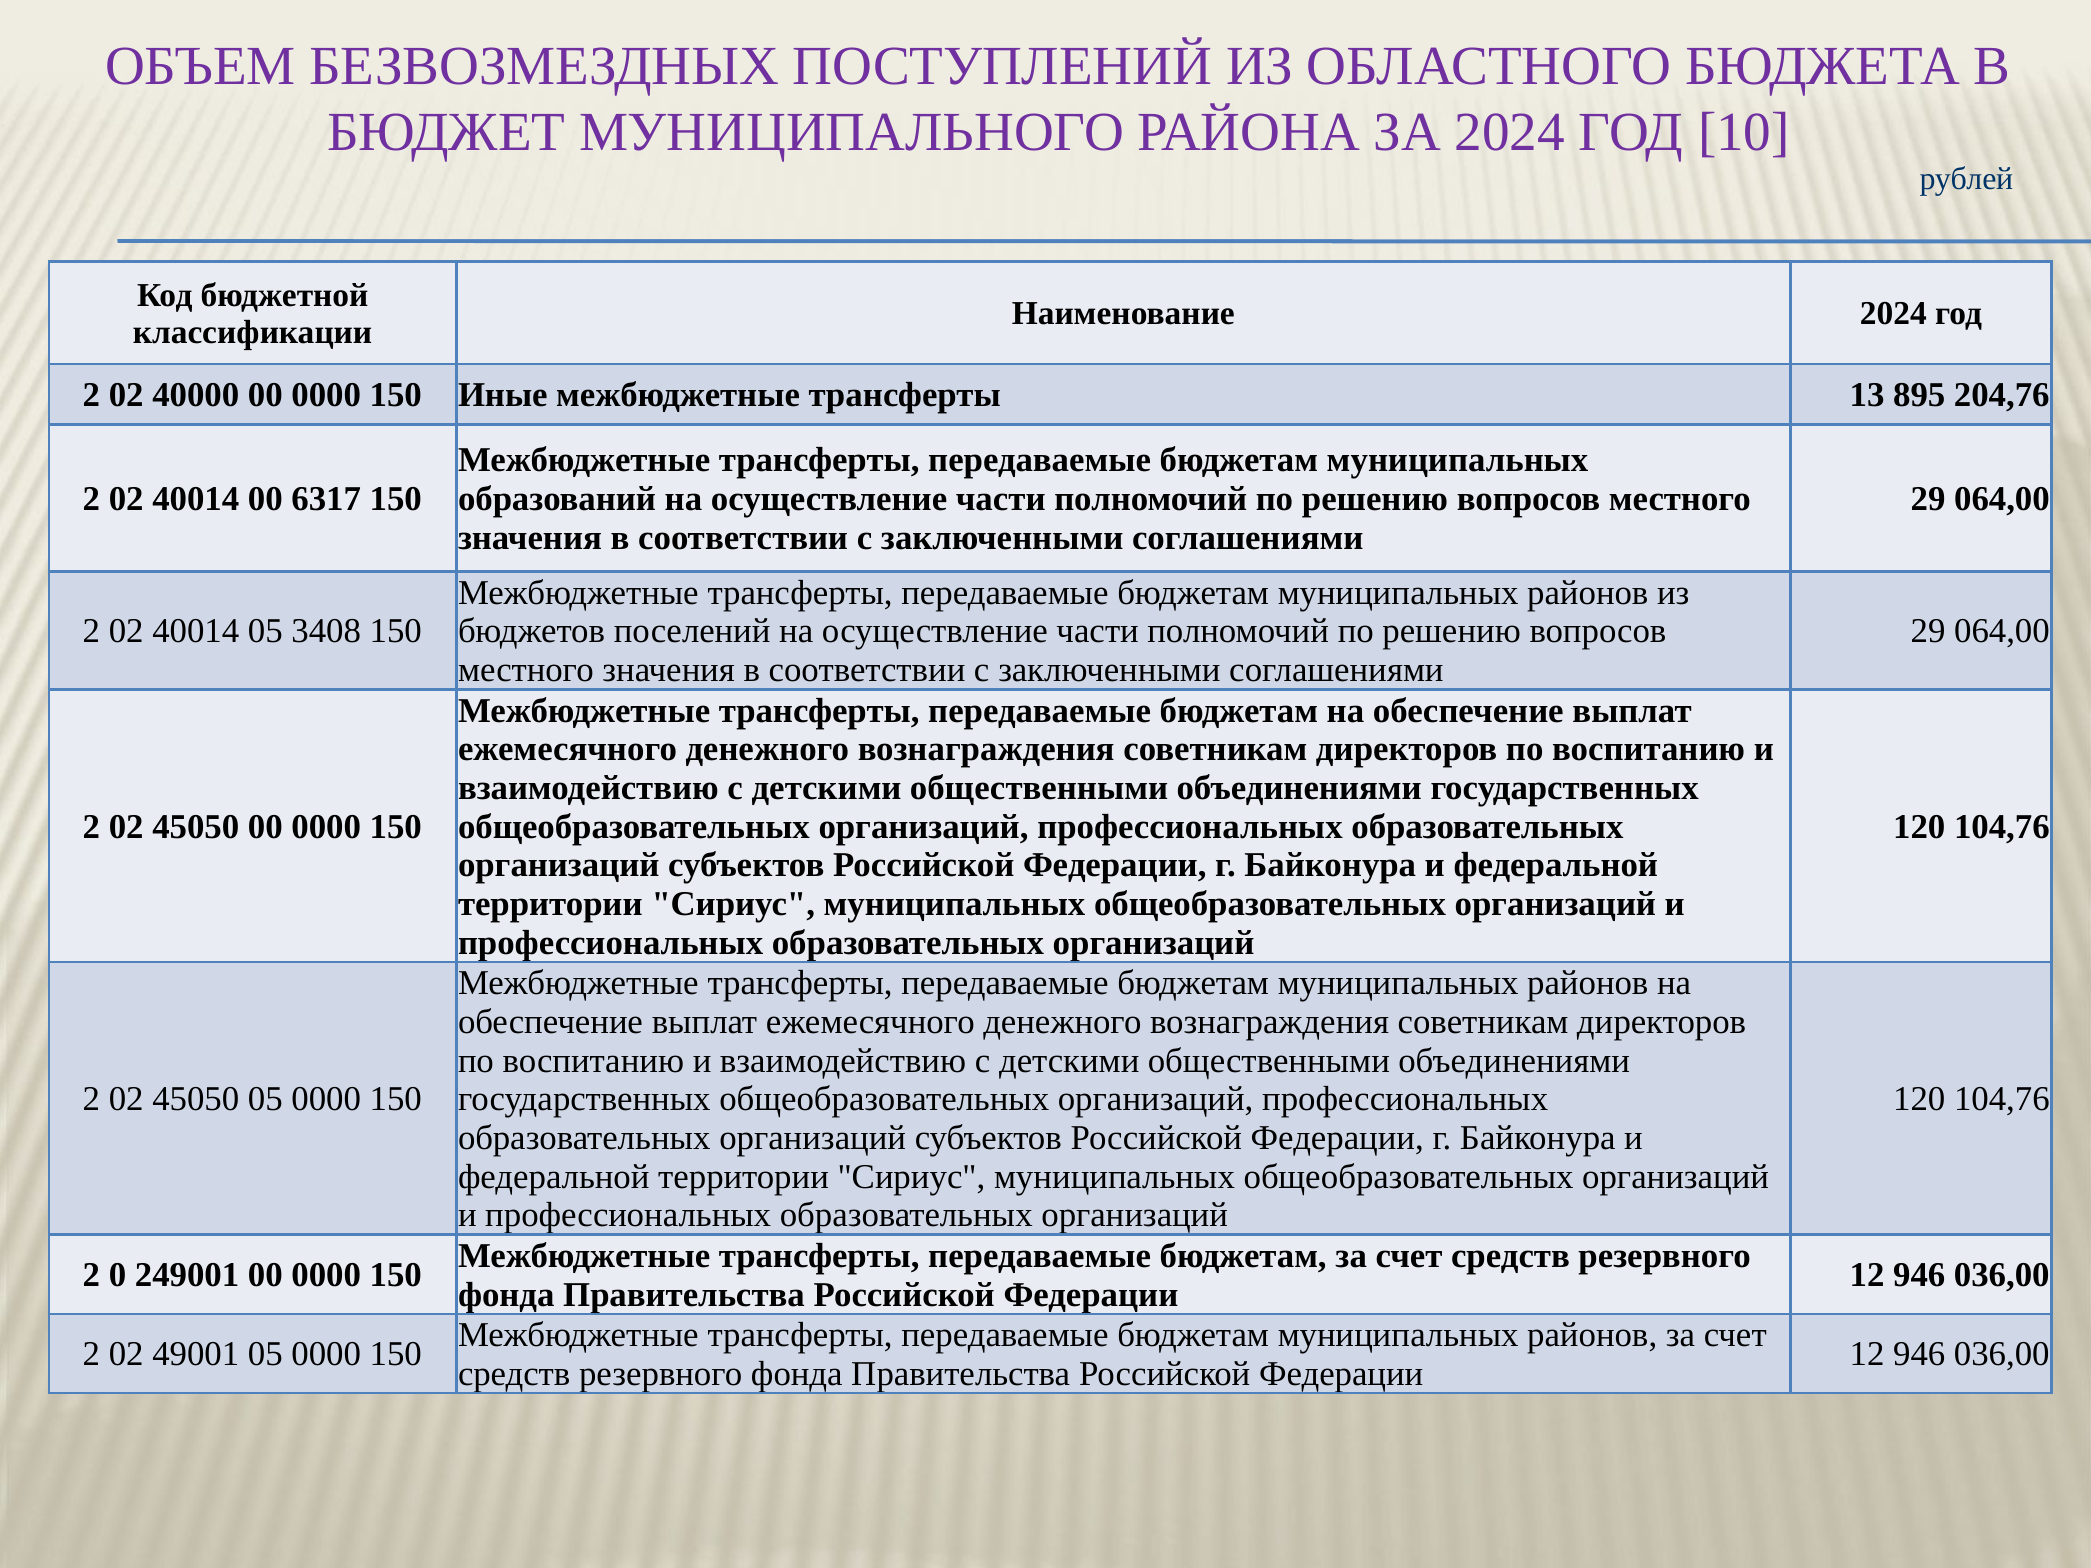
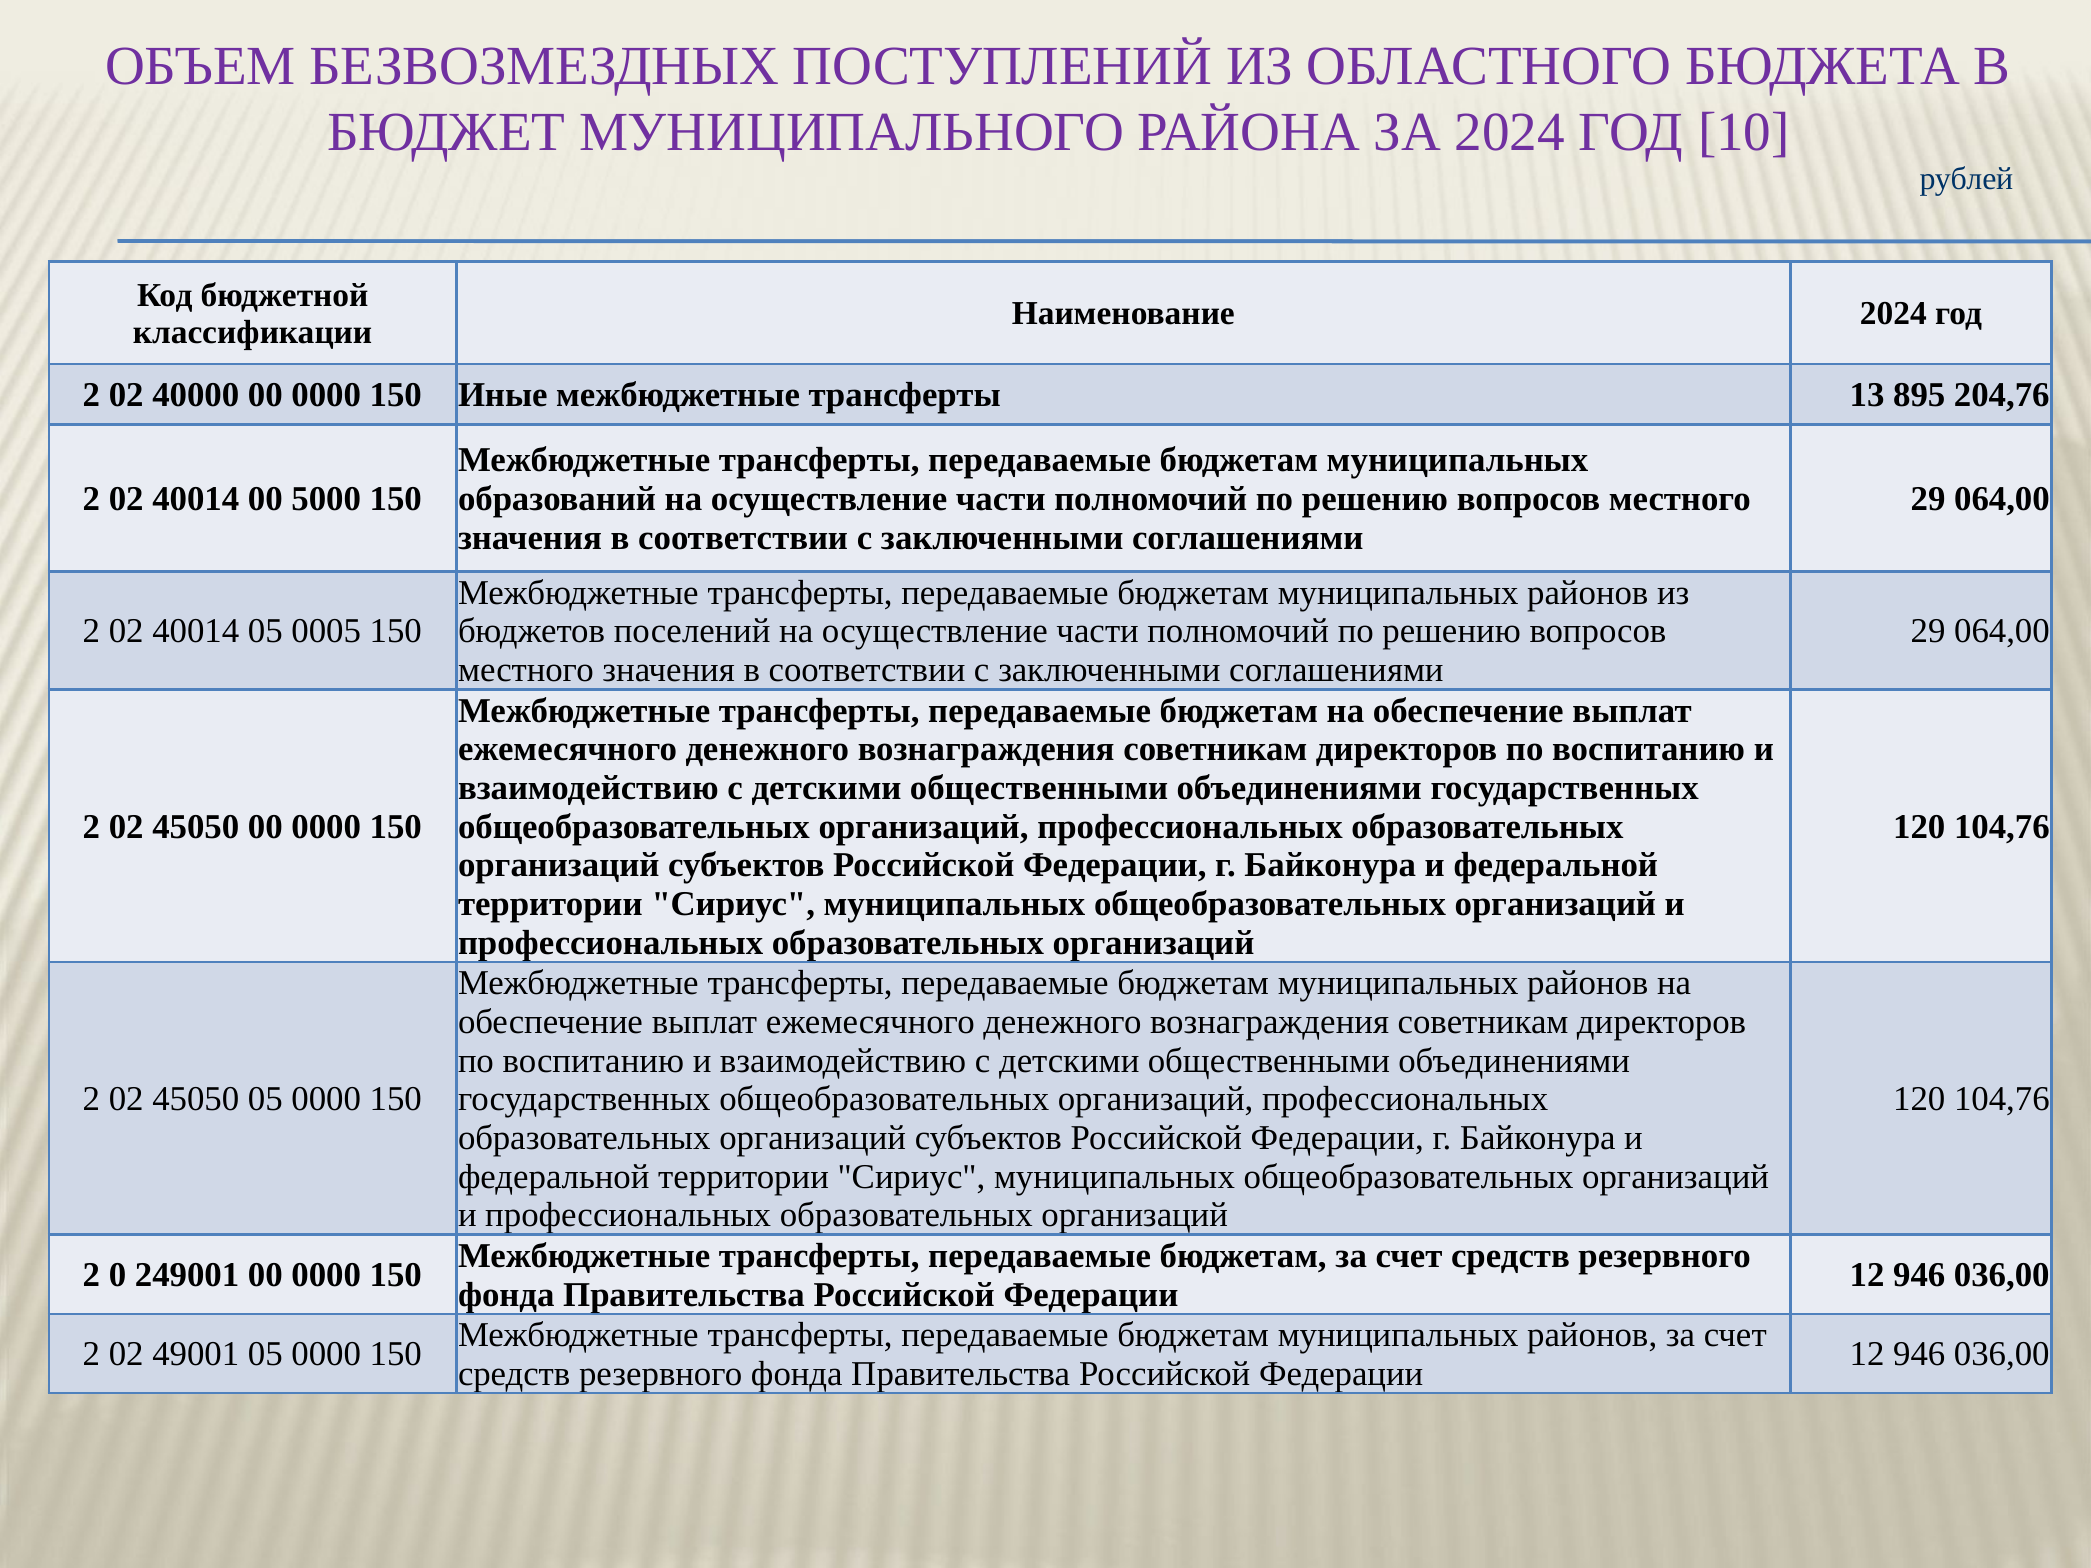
6317: 6317 -> 5000 (326, 499)
3408: 3408 -> 0005 (326, 632)
